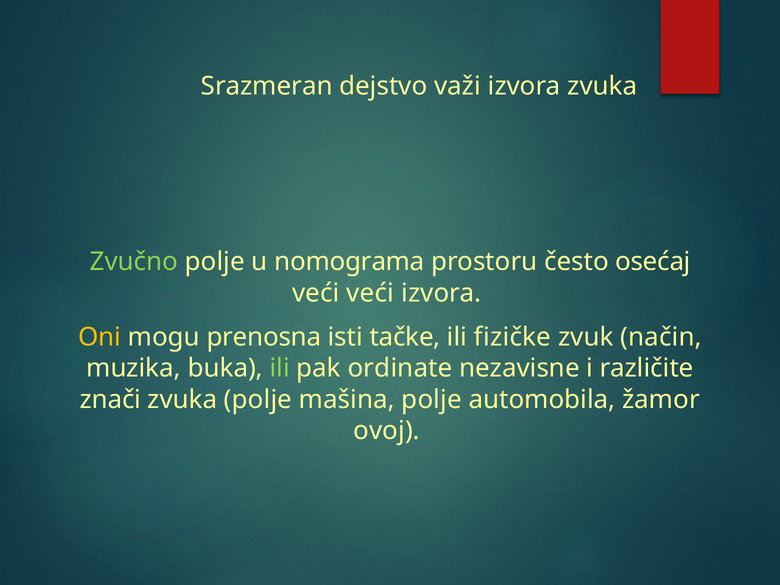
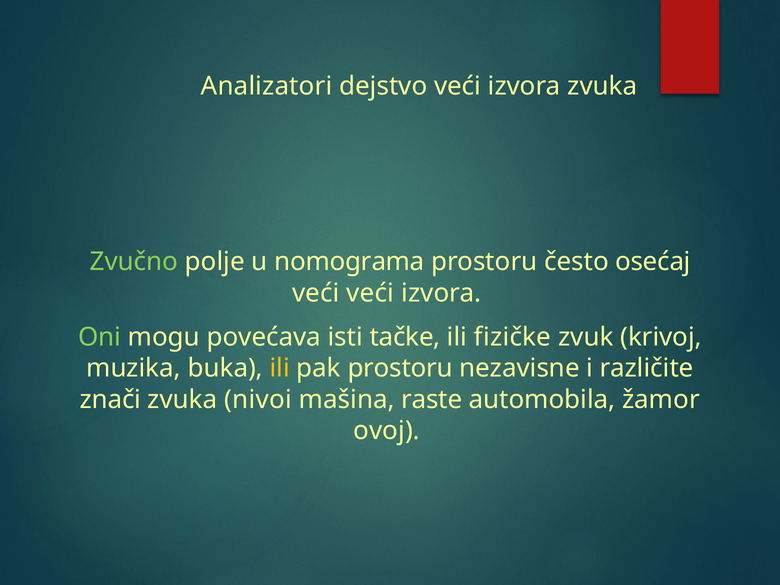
Srazmeran: Srazmeran -> Analizatori (267, 86)
dejstvo važi: važi -> veći (458, 86)
Oni colour: yellow -> light green (100, 337)
prenosna: prenosna -> povećava (264, 337)
način: način -> krivoj (661, 337)
ili colour: light green -> yellow (280, 368)
pak ordinate: ordinate -> prostoru (400, 368)
zvuka polje: polje -> nivoi (258, 400)
mašina polje: polje -> raste (432, 400)
